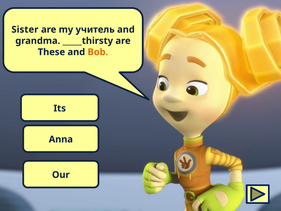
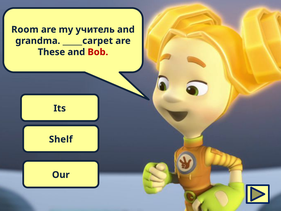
Sister: Sister -> Room (25, 30)
_____thirsty: _____thirsty -> _____carpet (88, 41)
Bob colour: orange -> red (98, 52)
Anna: Anna -> Shelf (61, 139)
